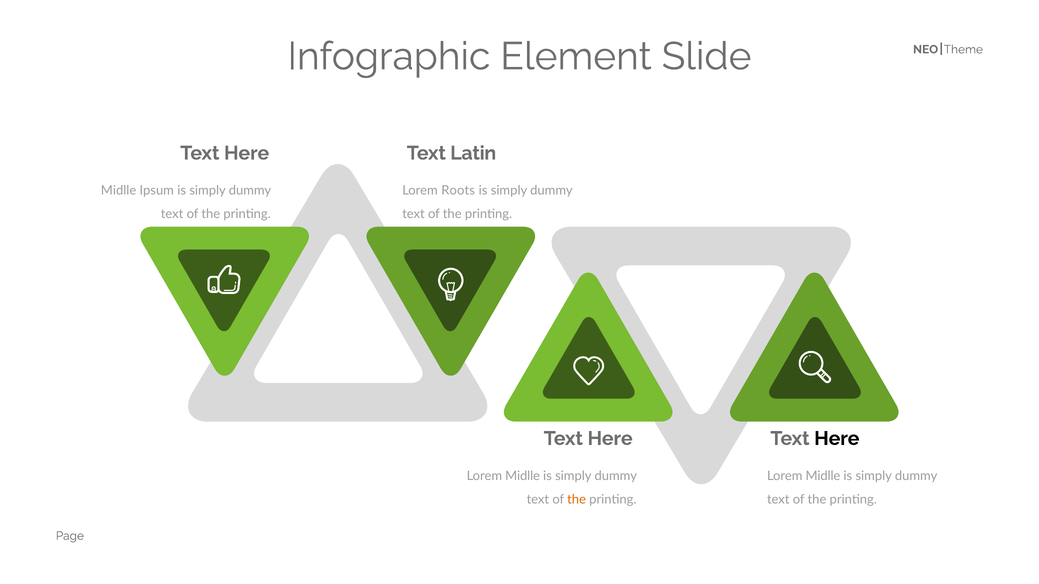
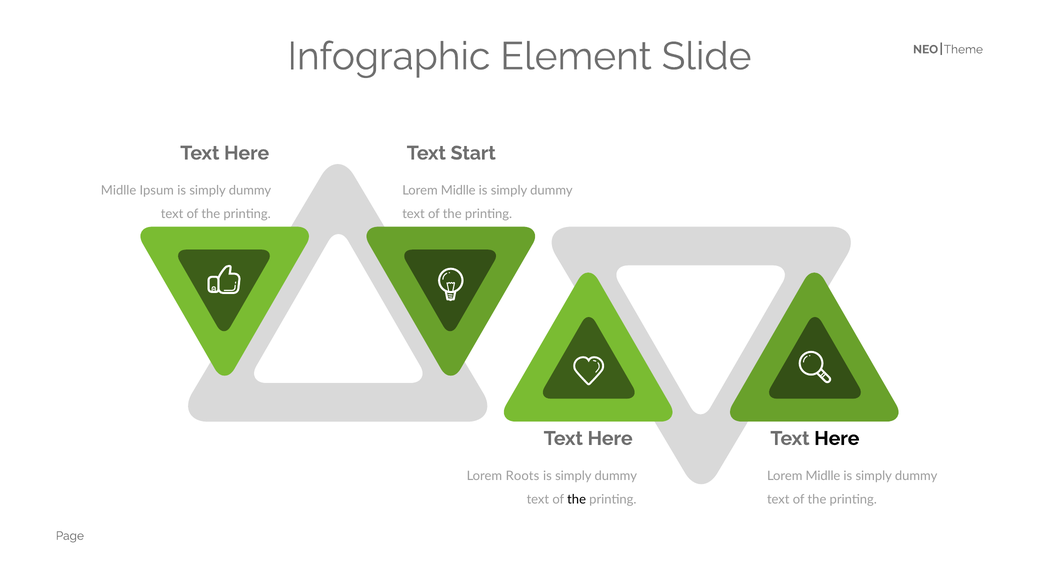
Latin: Latin -> Start (473, 153)
Roots: Roots -> Midlle (458, 191)
Midlle: Midlle -> Roots (522, 476)
the colour: orange -> black (577, 500)
